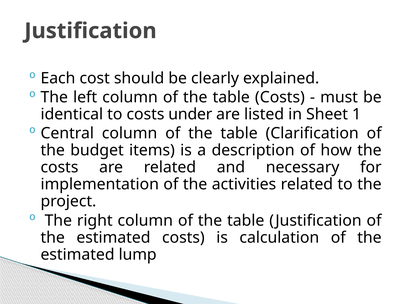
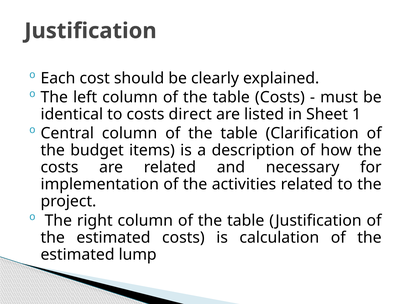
under: under -> direct (190, 114)
